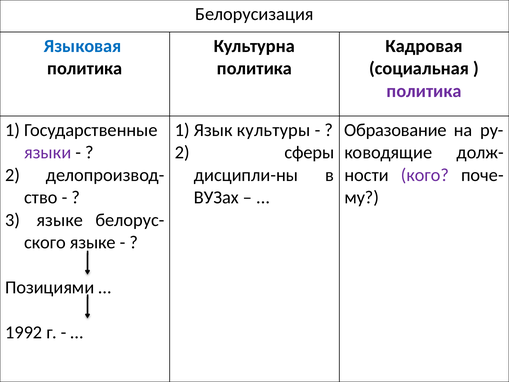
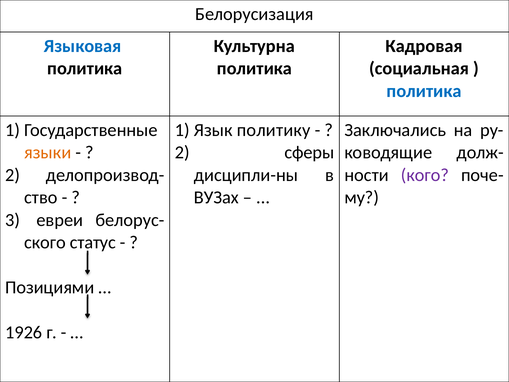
политика colour: purple -> blue (424, 91)
культуры: культуры -> политику (274, 130)
Образование: Образование -> Заключались (395, 130)
языки colour: purple -> orange (48, 152)
языке: языке -> евреи (60, 220)
языке: языке -> статус (93, 242)
1992: 1992 -> 1926 (24, 332)
